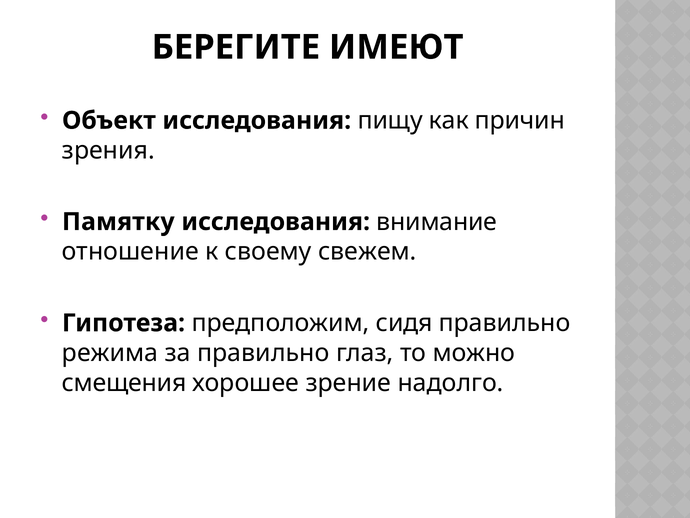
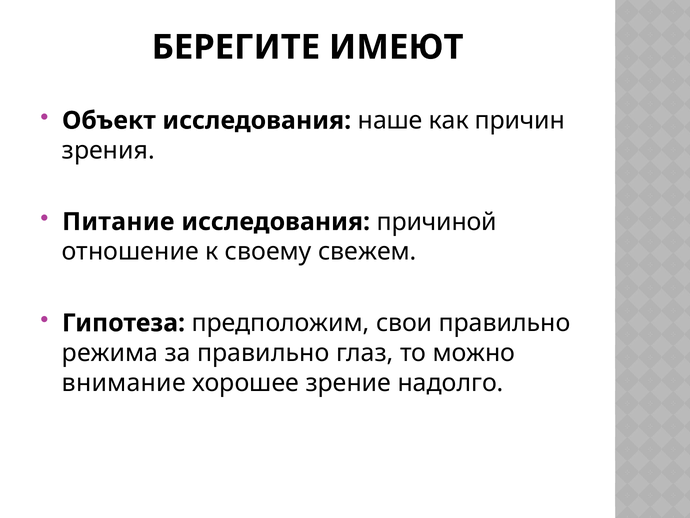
пищу: пищу -> наше (390, 120)
Памятку: Памятку -> Питание (118, 222)
внимание: внимание -> причиной (437, 222)
сидя: сидя -> свои (404, 323)
смещения: смещения -> внимание (124, 382)
